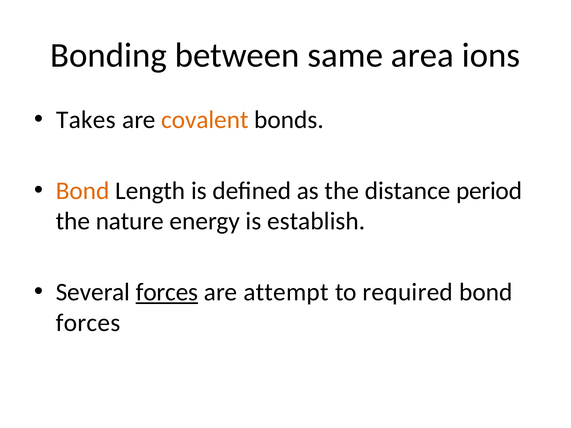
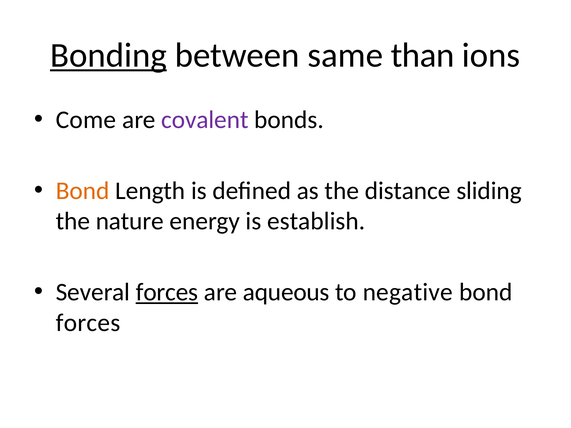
Bonding underline: none -> present (108, 55)
area: area -> than (423, 55)
Takes: Takes -> Come (86, 120)
covalent colour: orange -> purple (205, 120)
period: period -> sliding (489, 191)
attempt: attempt -> aqueous (286, 292)
required: required -> negative (408, 292)
